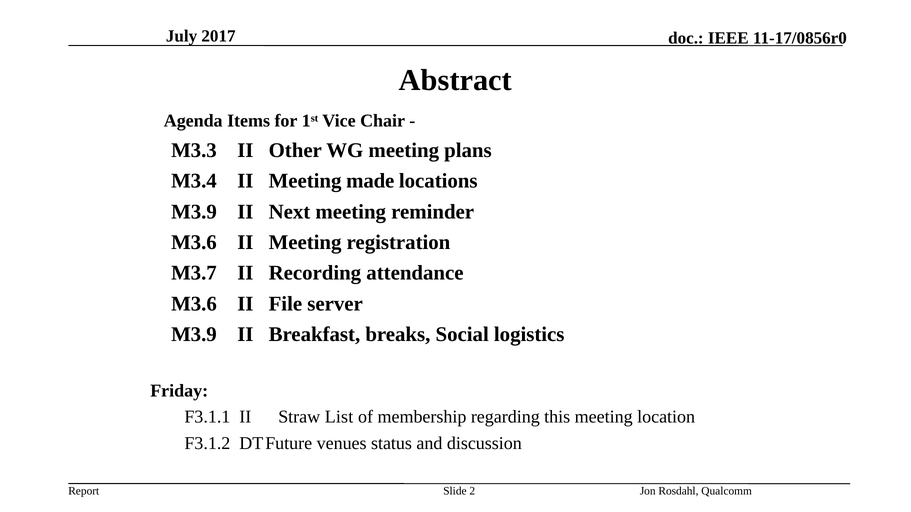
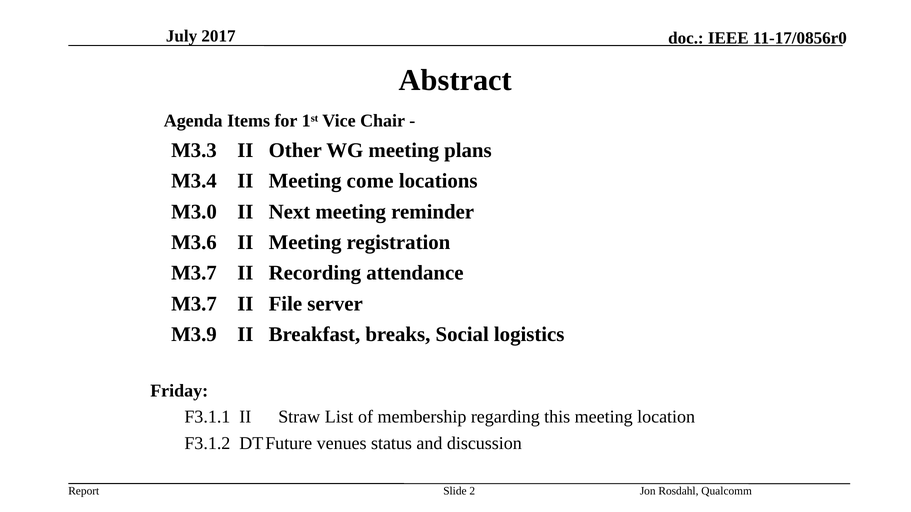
made: made -> come (370, 181)
M3.9: M3.9 -> M3.0 (194, 212)
M3.6: M3.6 -> M3.7 (194, 304)
